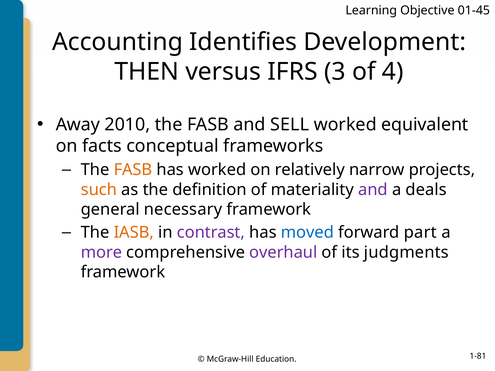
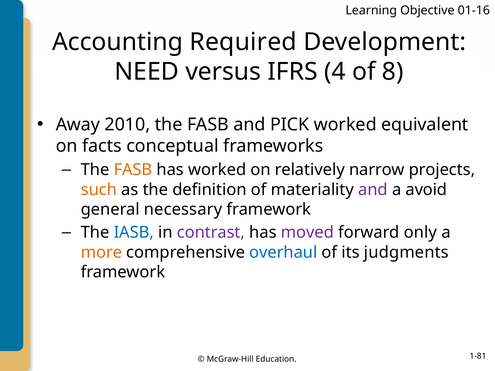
01-45: 01-45 -> 01-16 (474, 11)
Identifies: Identifies -> Required (243, 42)
THEN: THEN -> NEED (147, 72)
3: 3 -> 4 (335, 72)
4: 4 -> 8 (393, 72)
SELL: SELL -> PICK (290, 125)
deals: deals -> avoid (426, 190)
IASB colour: orange -> blue (134, 233)
moved colour: blue -> purple (307, 233)
part: part -> only (420, 233)
more colour: purple -> orange (101, 252)
overhaul colour: purple -> blue (283, 252)
